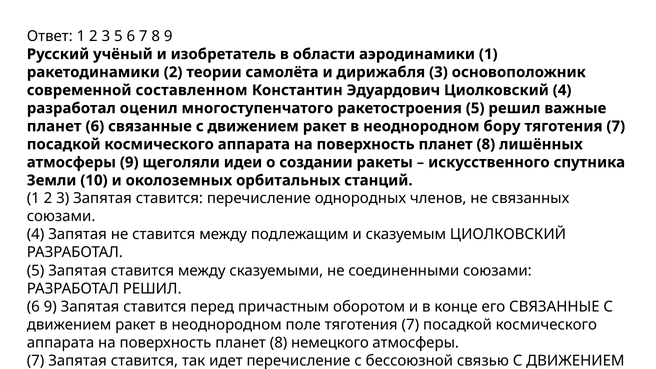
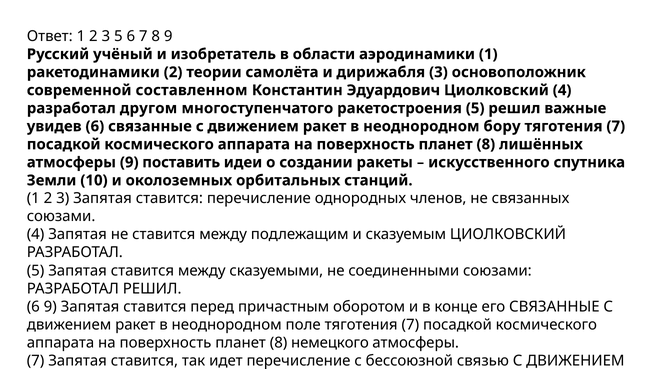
оценил: оценил -> другом (149, 108)
планет: планет -> увидев (54, 126)
щеголяли: щеголяли -> поставить (181, 162)
